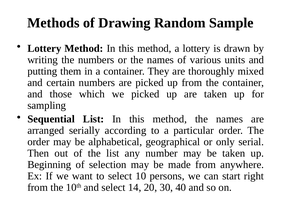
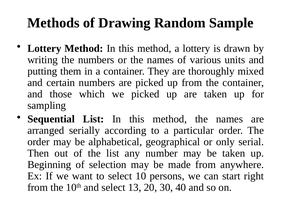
14: 14 -> 13 (135, 187)
